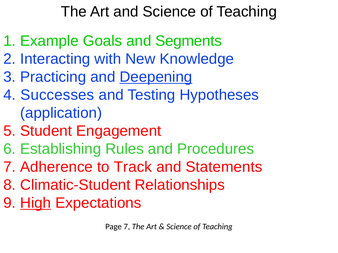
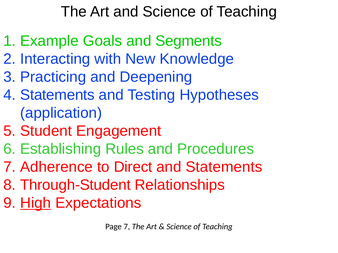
Deepening underline: present -> none (156, 77)
Successes: Successes -> Statements (57, 95)
Track: Track -> Direct (133, 167)
Climatic-Student: Climatic-Student -> Through-Student (75, 185)
